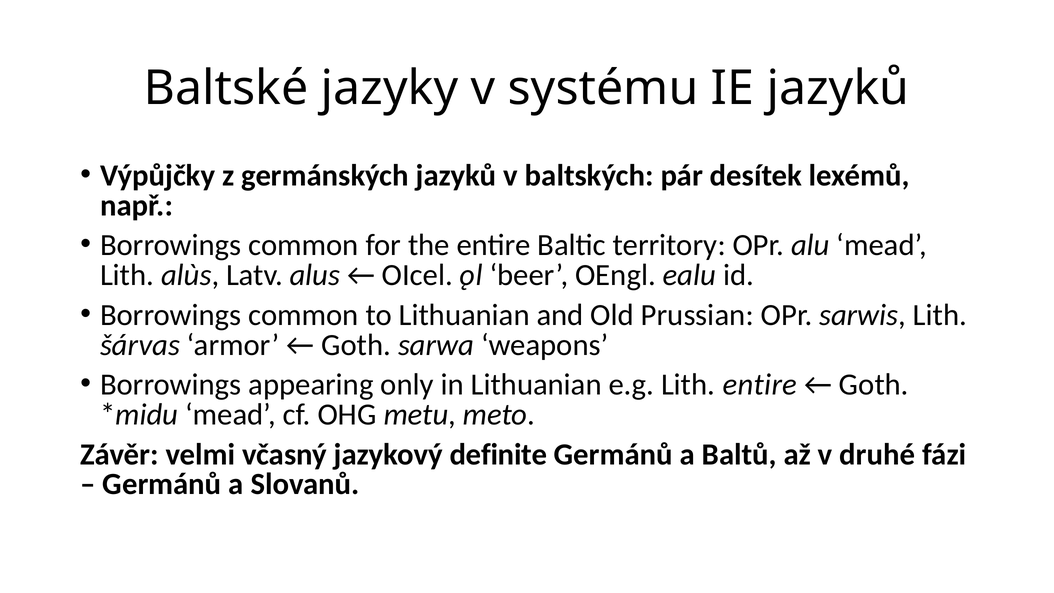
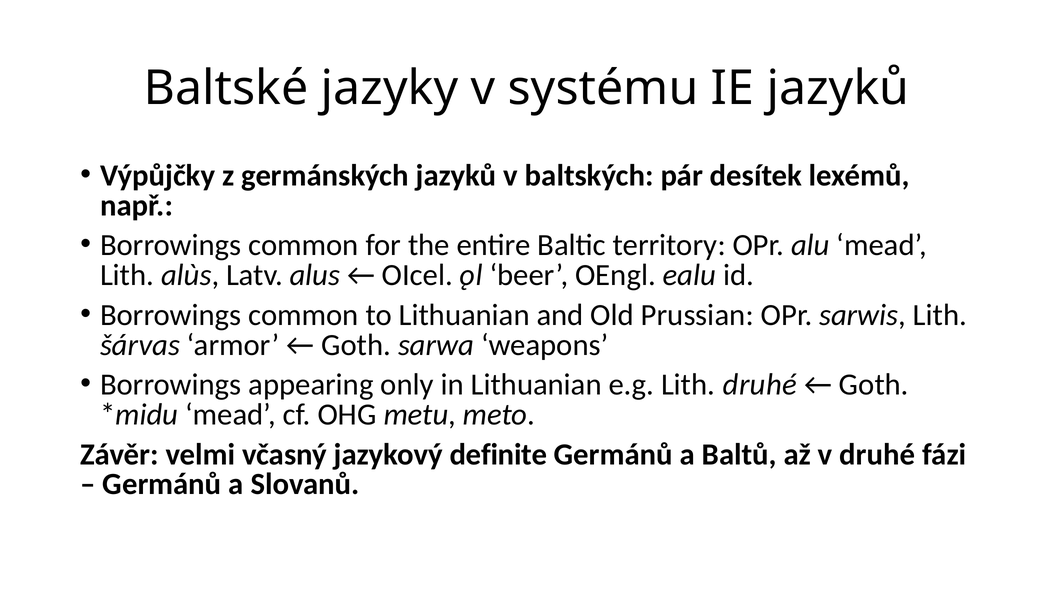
Lith entire: entire -> druhé (760, 385)
